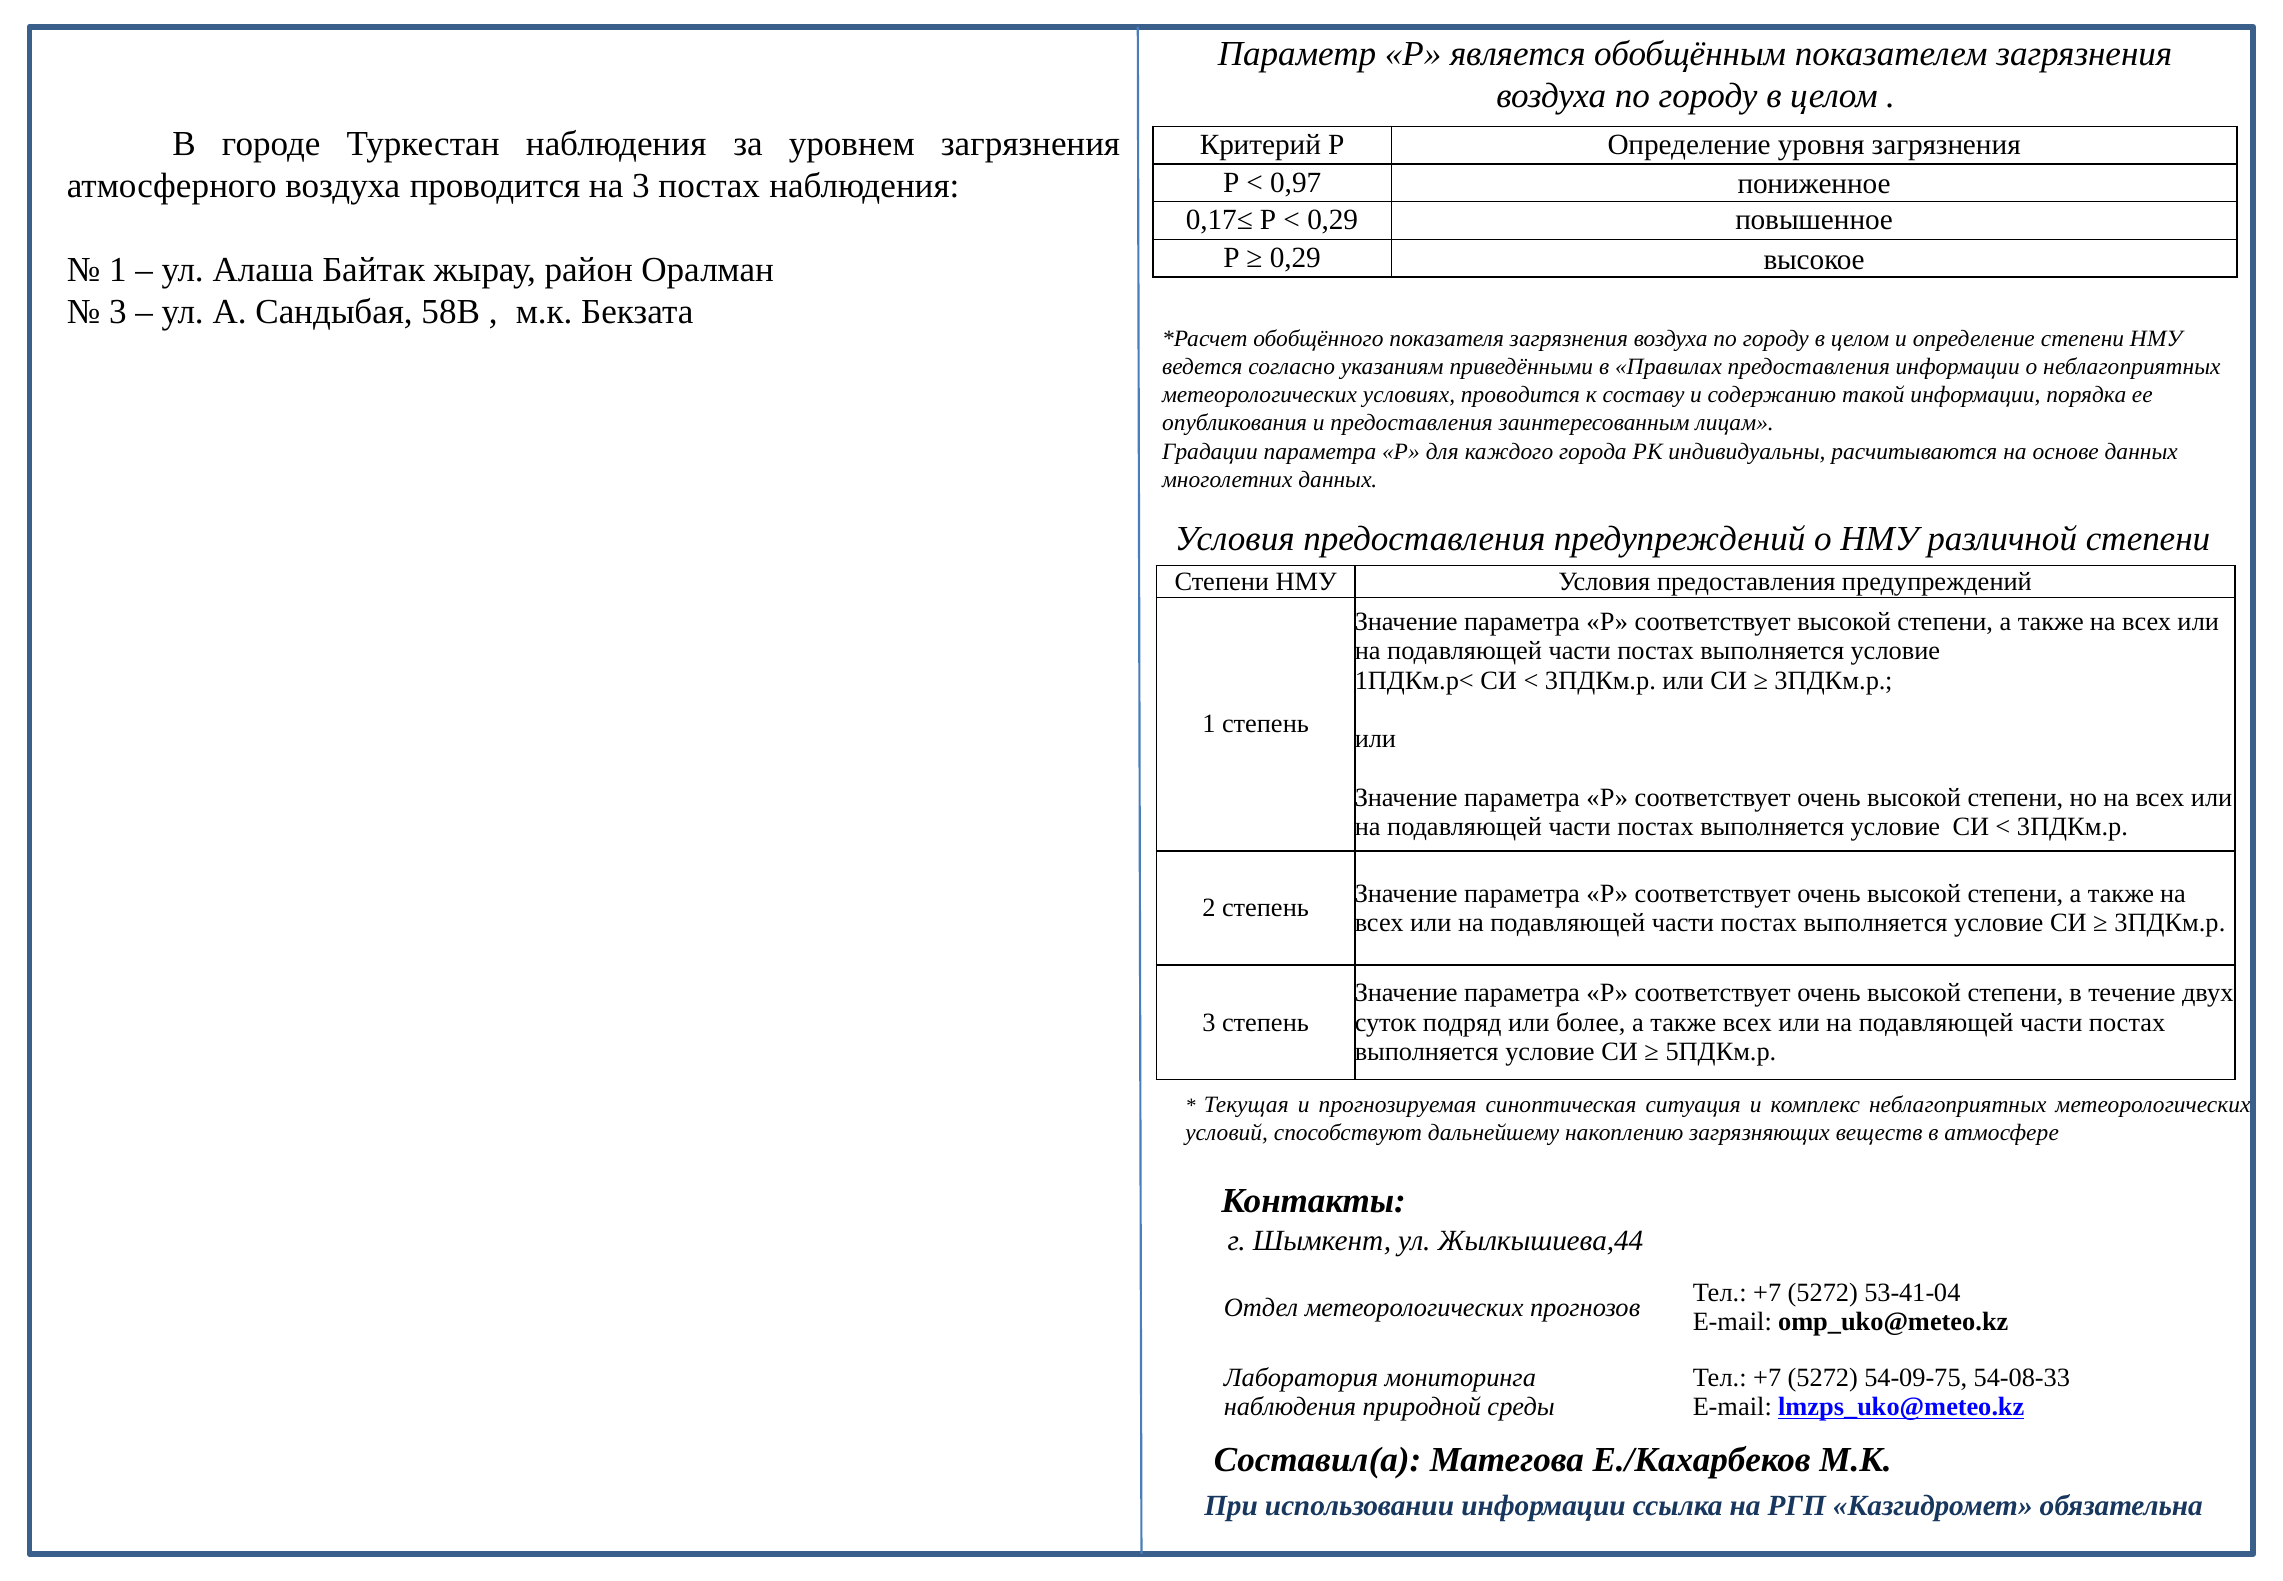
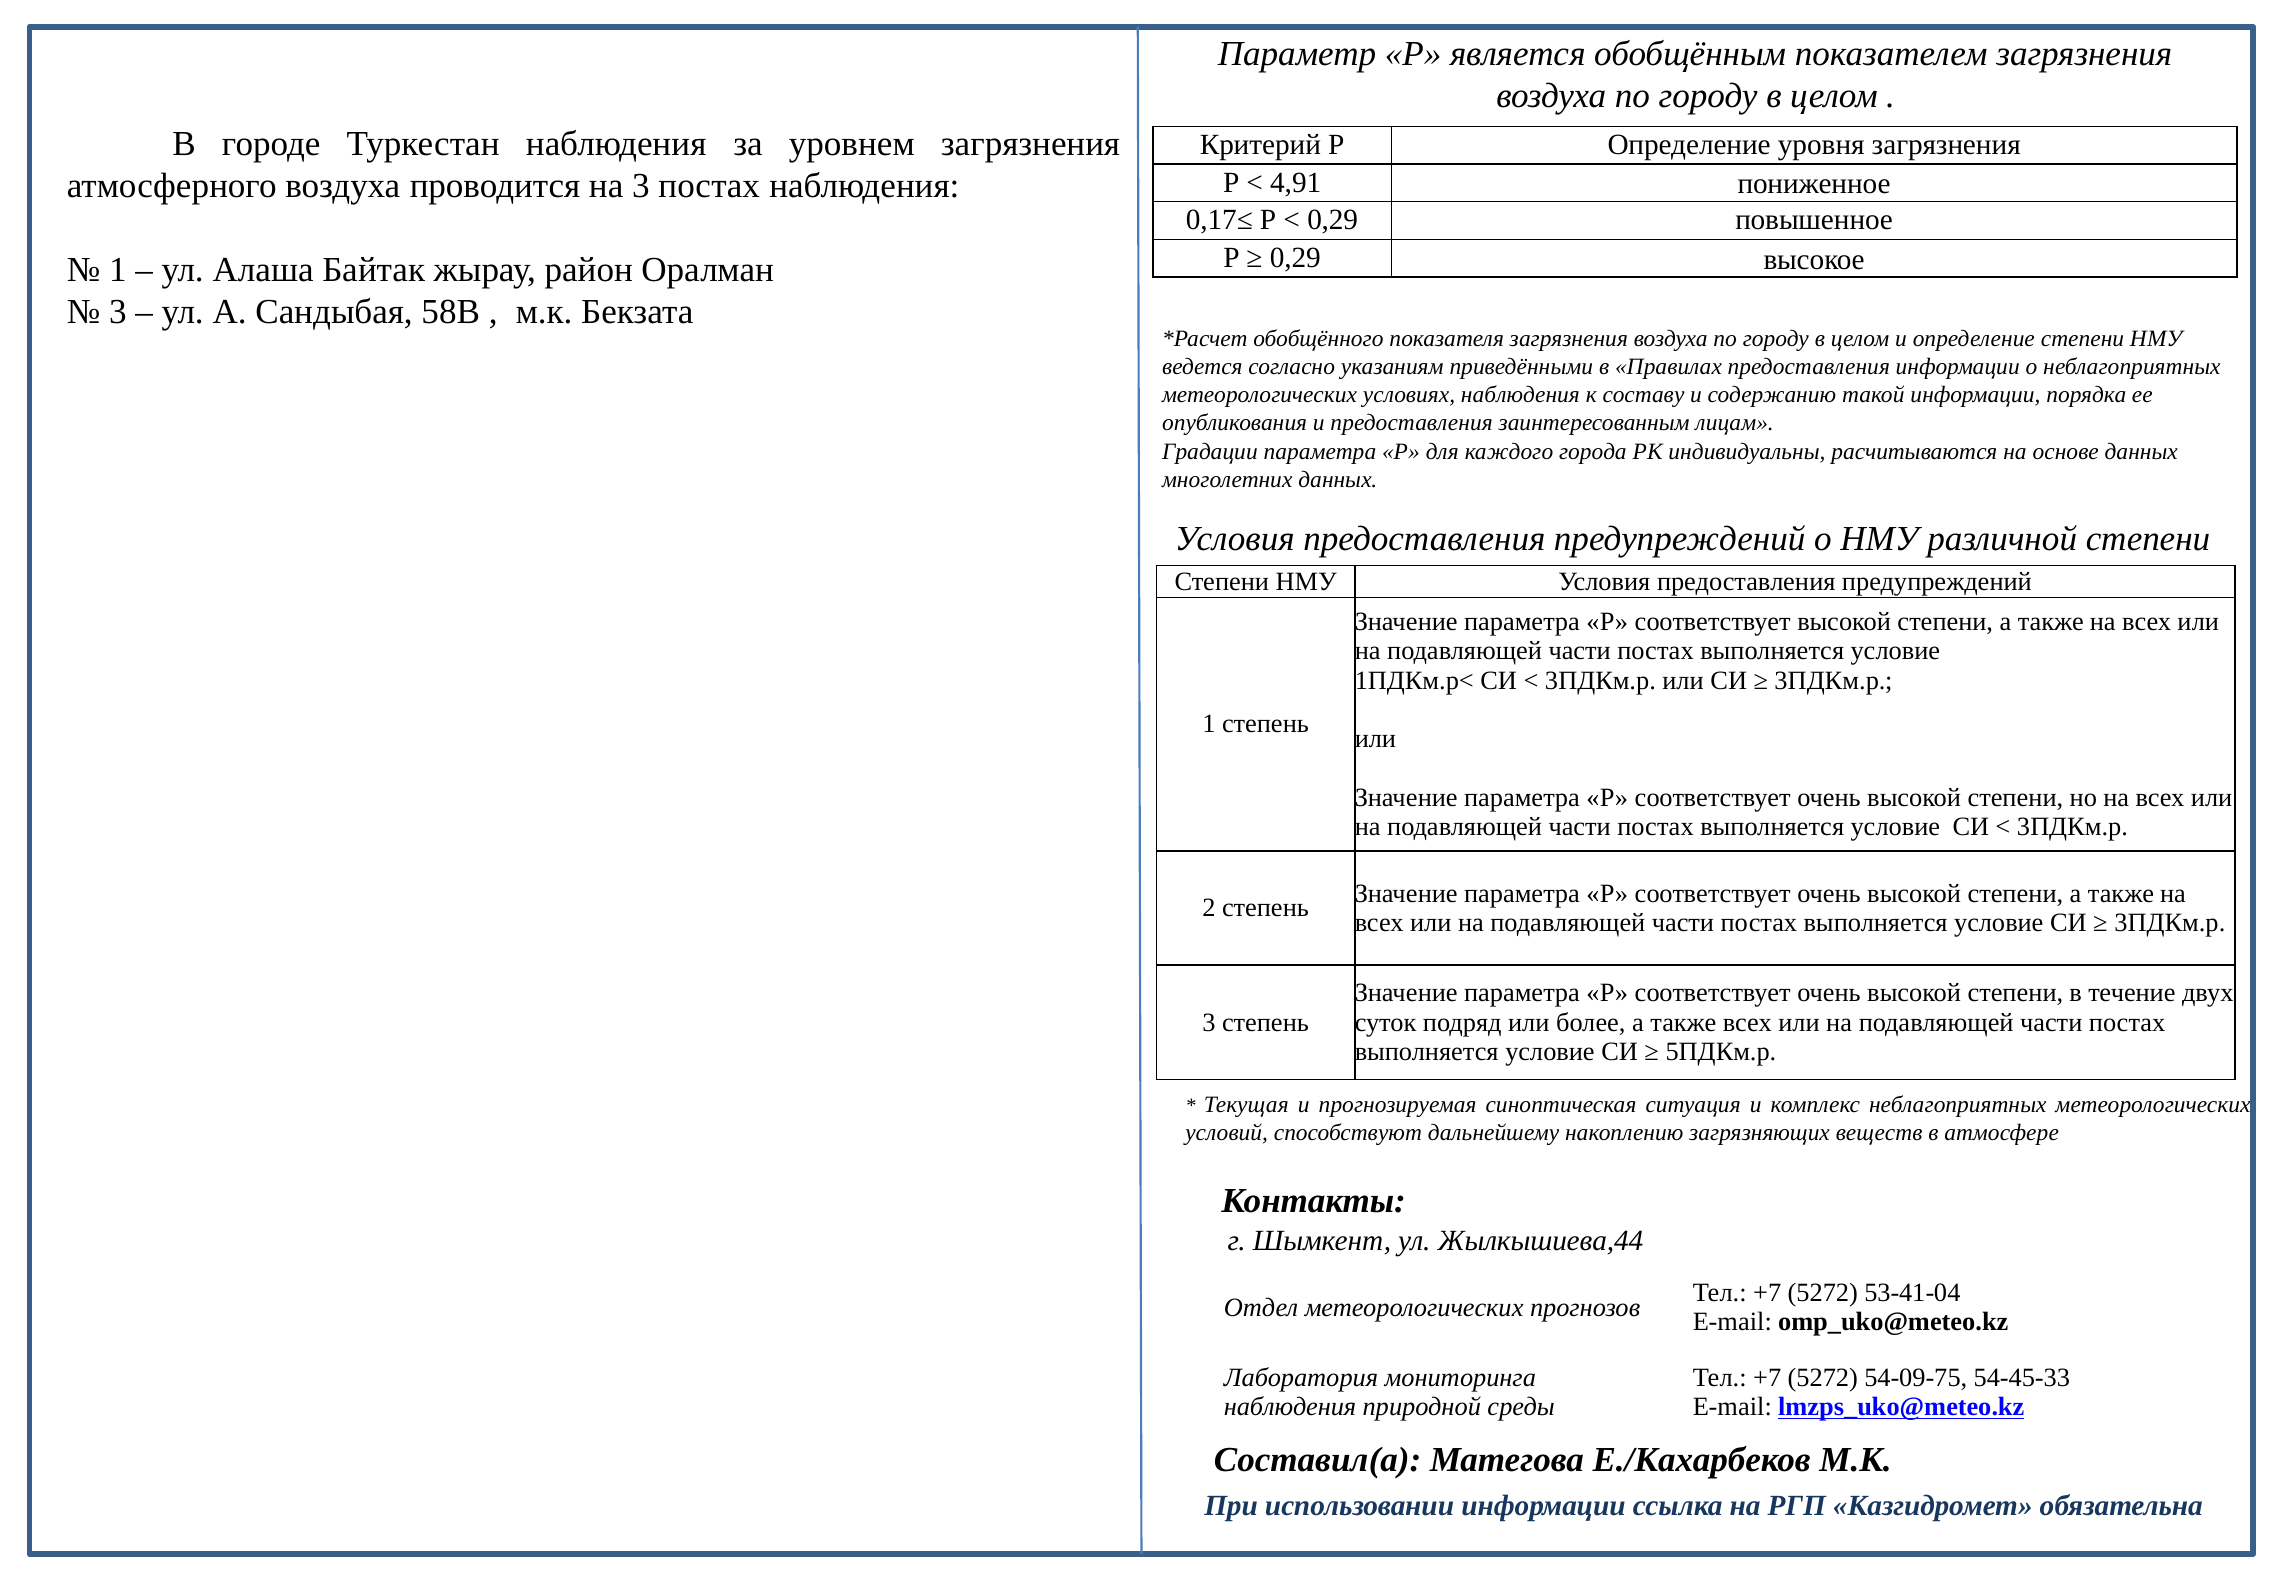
0,97: 0,97 -> 4,91 (1296, 183)
условиях проводится: проводится -> наблюдения (1520, 395)
54-08-33: 54-08-33 -> 54-45-33 (2022, 1377)
